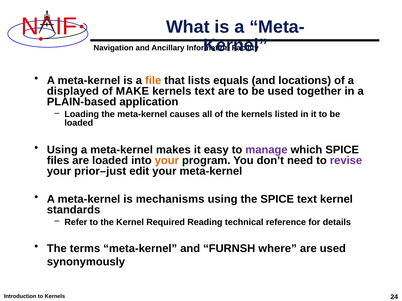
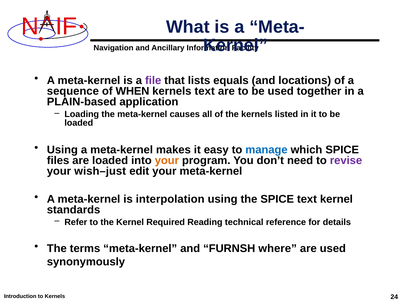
file colour: orange -> purple (153, 81)
displayed: displayed -> sequence (73, 91)
MAKE: MAKE -> WHEN (132, 91)
manage colour: purple -> blue (266, 150)
prior–just: prior–just -> wish–just (100, 171)
mechanisms: mechanisms -> interpolation (170, 200)
